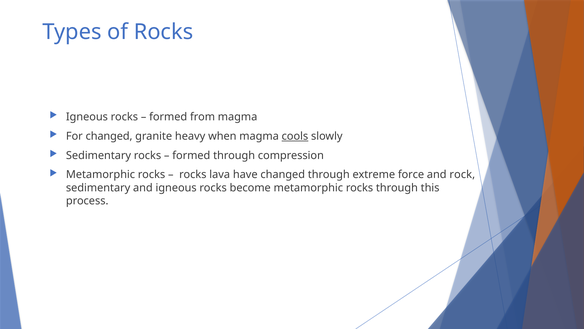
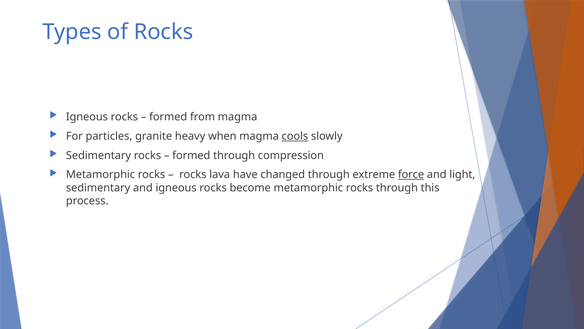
For changed: changed -> particles (109, 136)
force underline: none -> present (411, 174)
rock: rock -> light (462, 174)
